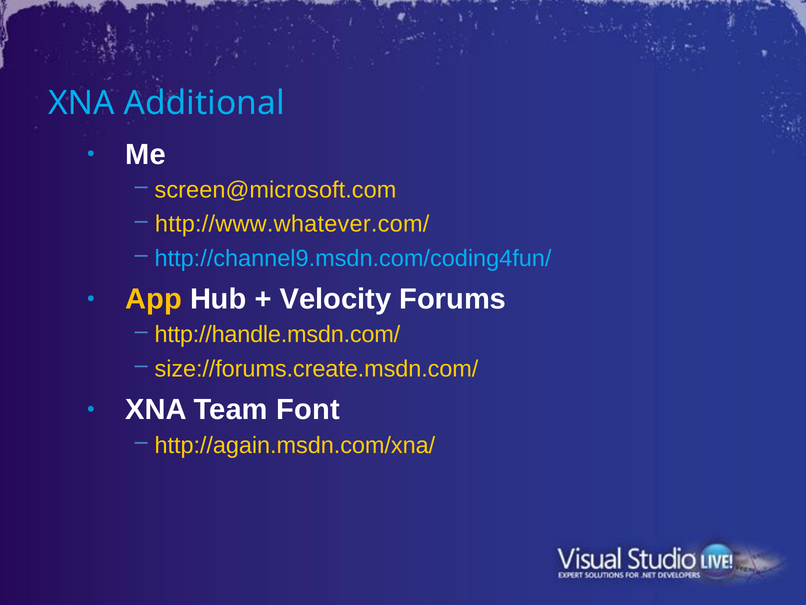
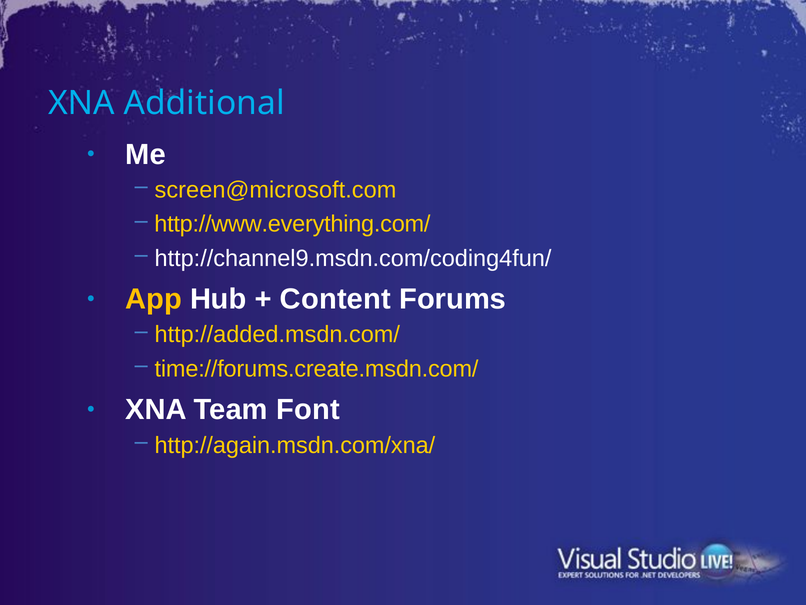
http://www.whatever.com/: http://www.whatever.com/ -> http://www.everything.com/ (292, 224)
http://channel9.msdn.com/coding4fun/ colour: light blue -> white (353, 258)
Velocity: Velocity -> Content (335, 299)
http://handle.msdn.com/: http://handle.msdn.com/ -> http://added.msdn.com/ (277, 334)
size://forums.create.msdn.com/: size://forums.create.msdn.com/ -> time://forums.create.msdn.com/ (317, 368)
